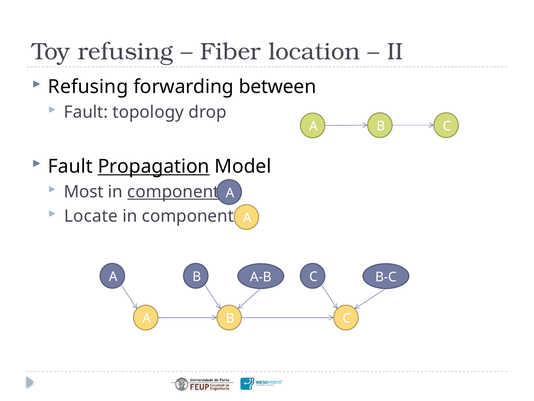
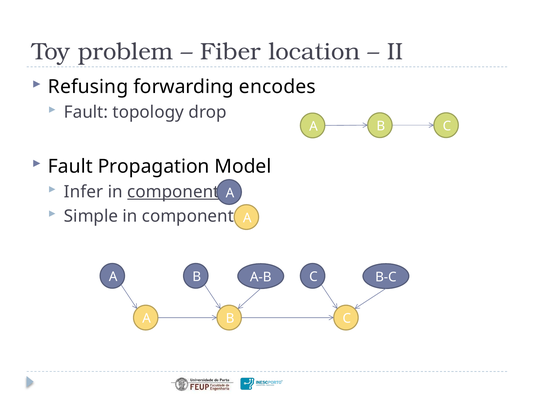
Toy refusing: refusing -> problem (125, 52)
between: between -> encodes (277, 87)
Propagation underline: present -> none (154, 166)
Most: Most -> Infer (84, 192)
Locate: Locate -> Simple (91, 216)
